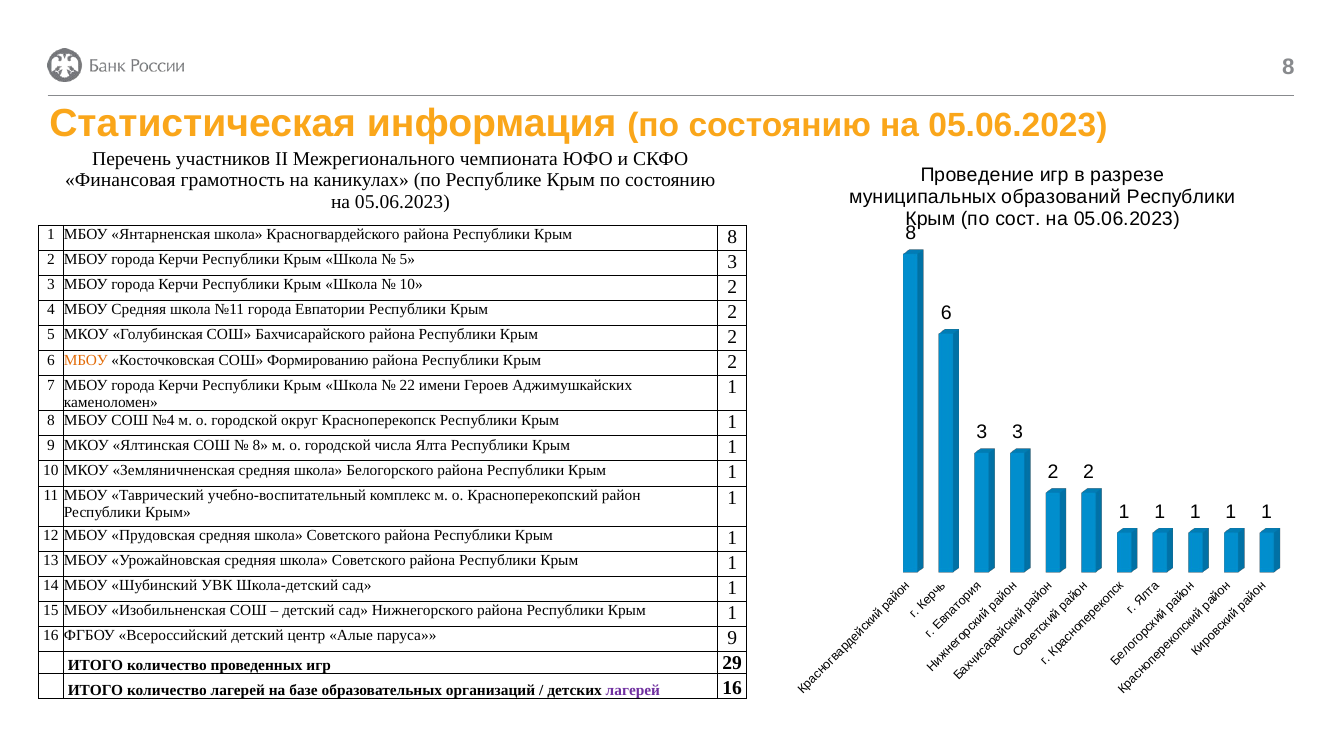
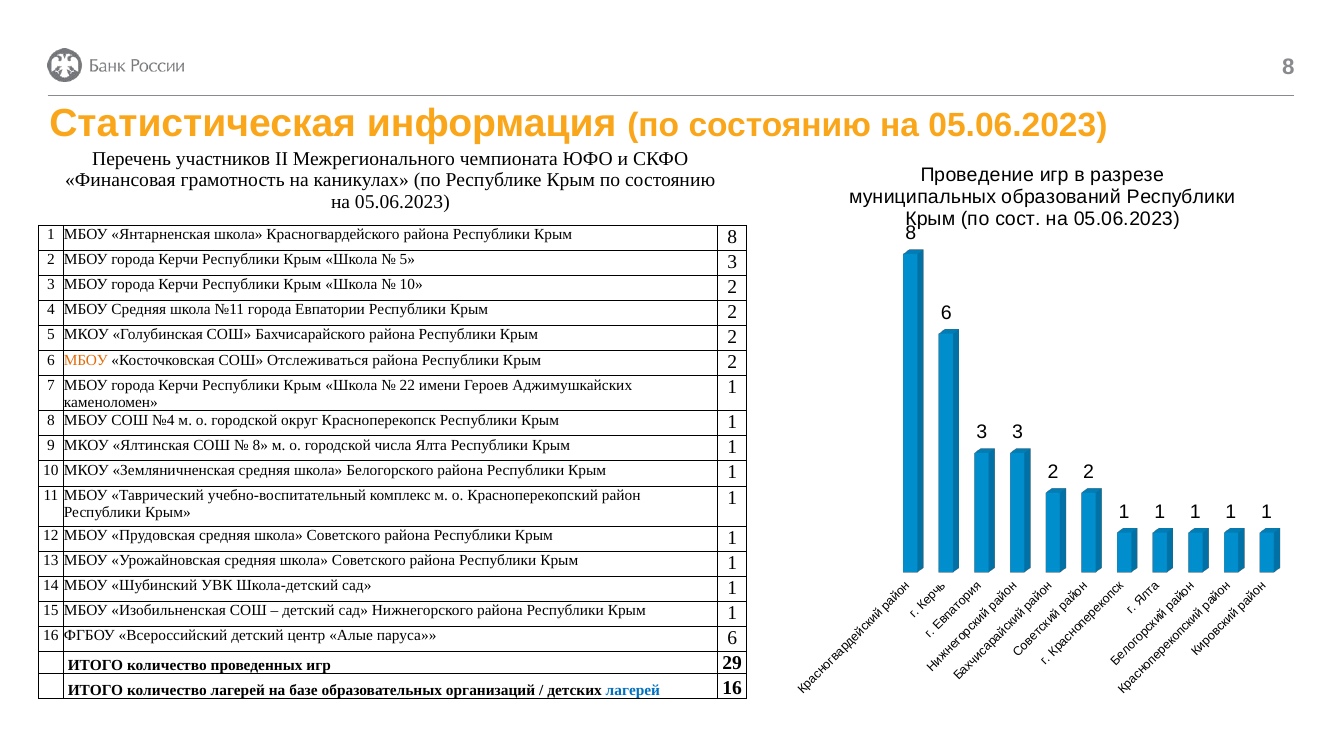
Формированию: Формированию -> Отслеживаться (318, 360)
паруса 9: 9 -> 6 (732, 638)
лагерей colour: purple -> blue (633, 690)
